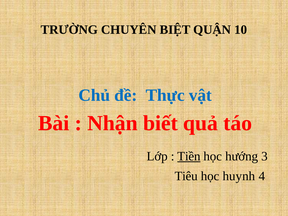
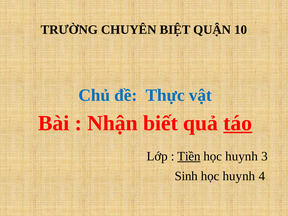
táo underline: none -> present (238, 123)
hướng: hướng -> huynh (242, 156)
Tiêu: Tiêu -> Sinh (186, 176)
